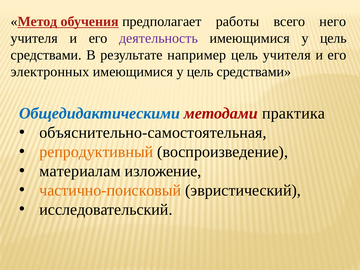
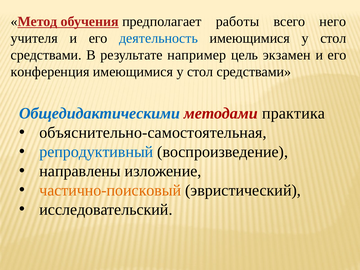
деятельность colour: purple -> blue (159, 38)
цель: цель -> стол (333, 38)
цель учителя: учителя -> экзамен (287, 55)
электронных: электронных -> конференция (50, 72)
цель: цель -> стол (200, 72)
репродуктивный colour: orange -> blue (96, 152)
материалам: материалам -> направлены (80, 171)
